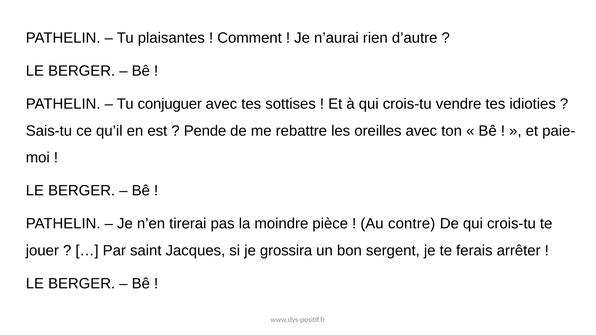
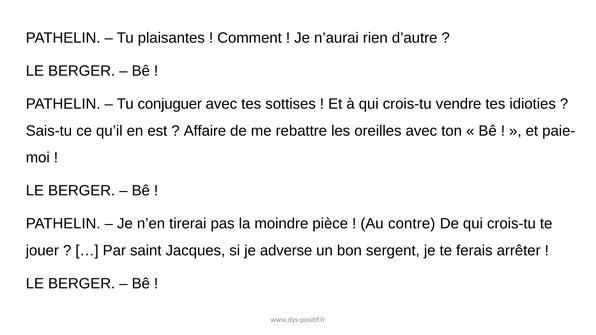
Pende: Pende -> Affaire (205, 131)
grossira: grossira -> adverse (286, 251)
